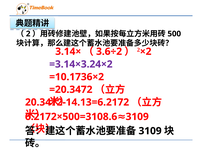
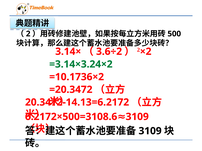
=3.14×3.24×2 colour: purple -> green (81, 64)
